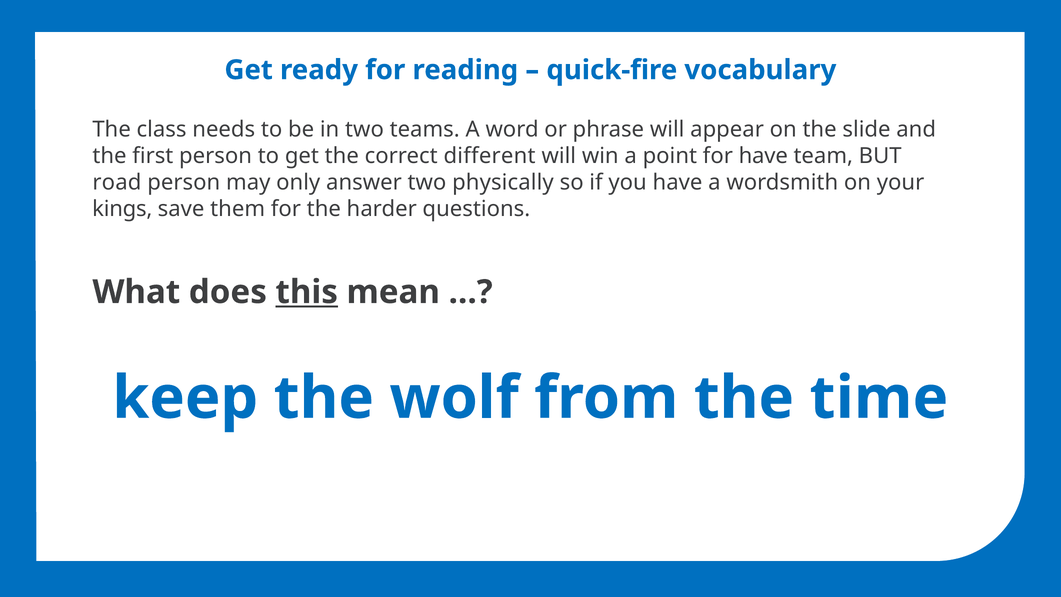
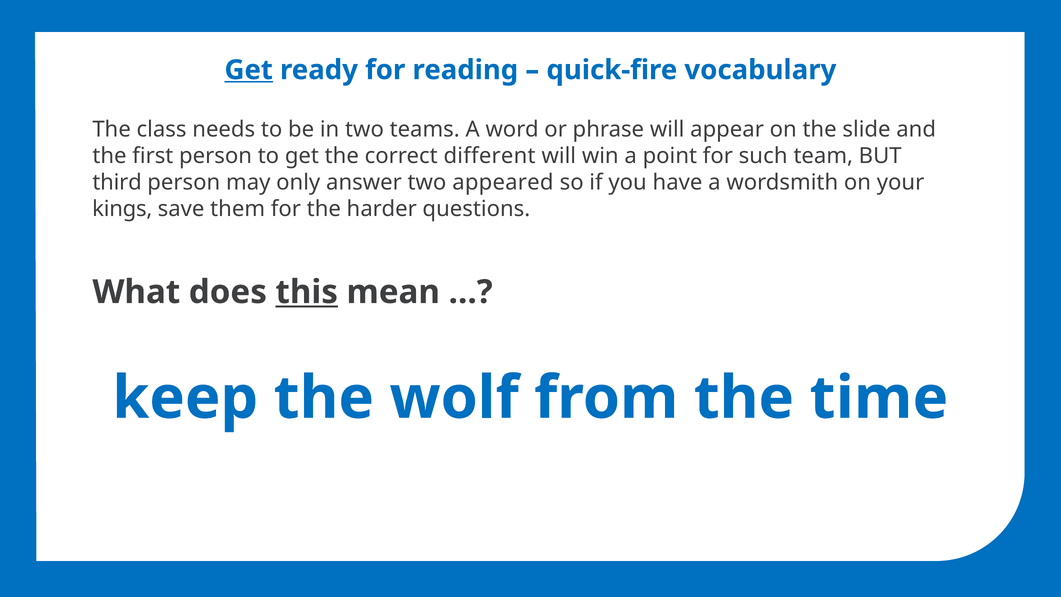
Get underline: none -> present (249, 70)
for have: have -> such (763, 156)
road: road -> third (117, 183)
physically: physically -> appeared (503, 183)
